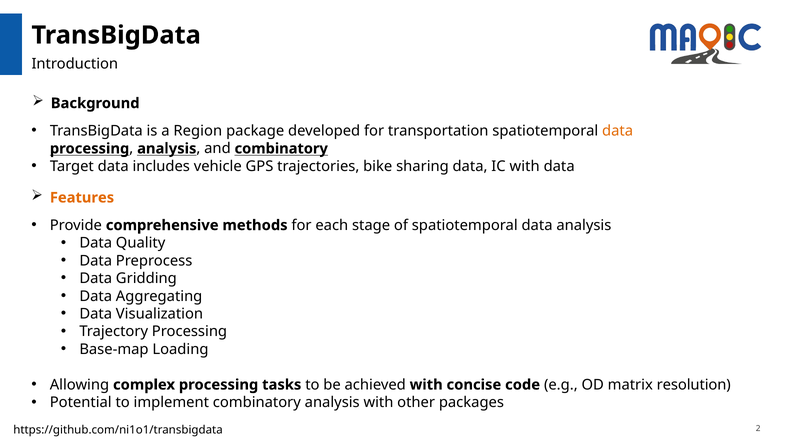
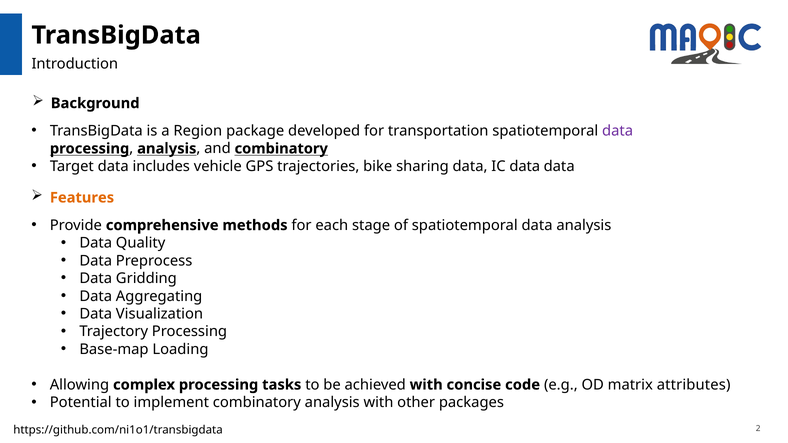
data colour: orange -> purple (618, 131)
IC with: with -> data (525, 166)
resolution: resolution -> attributes (694, 385)
